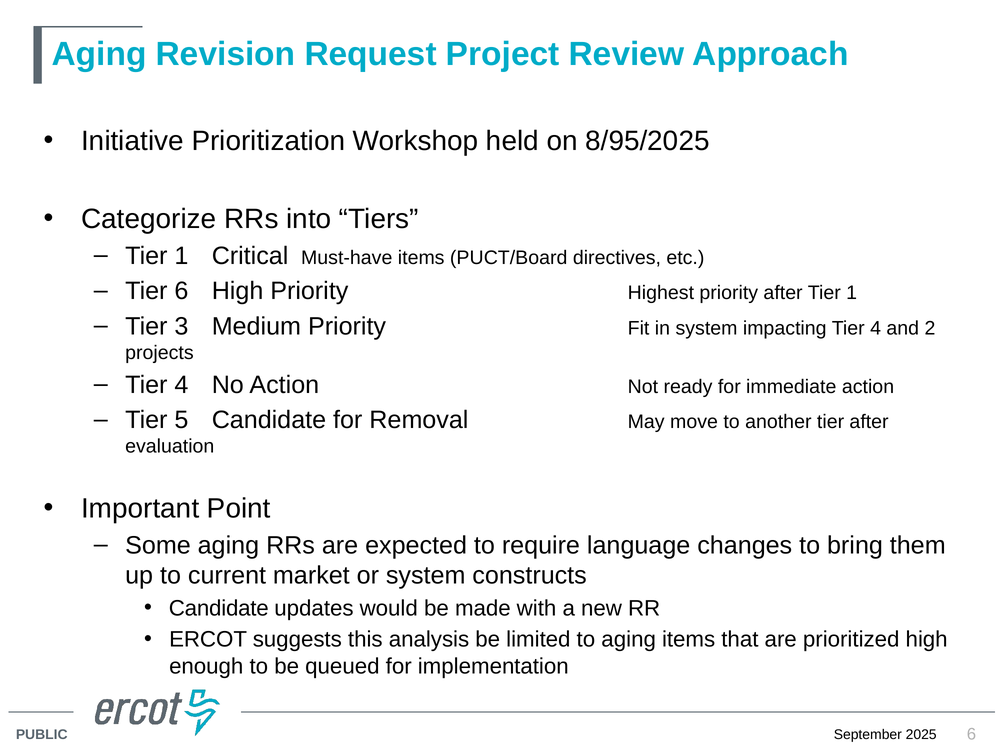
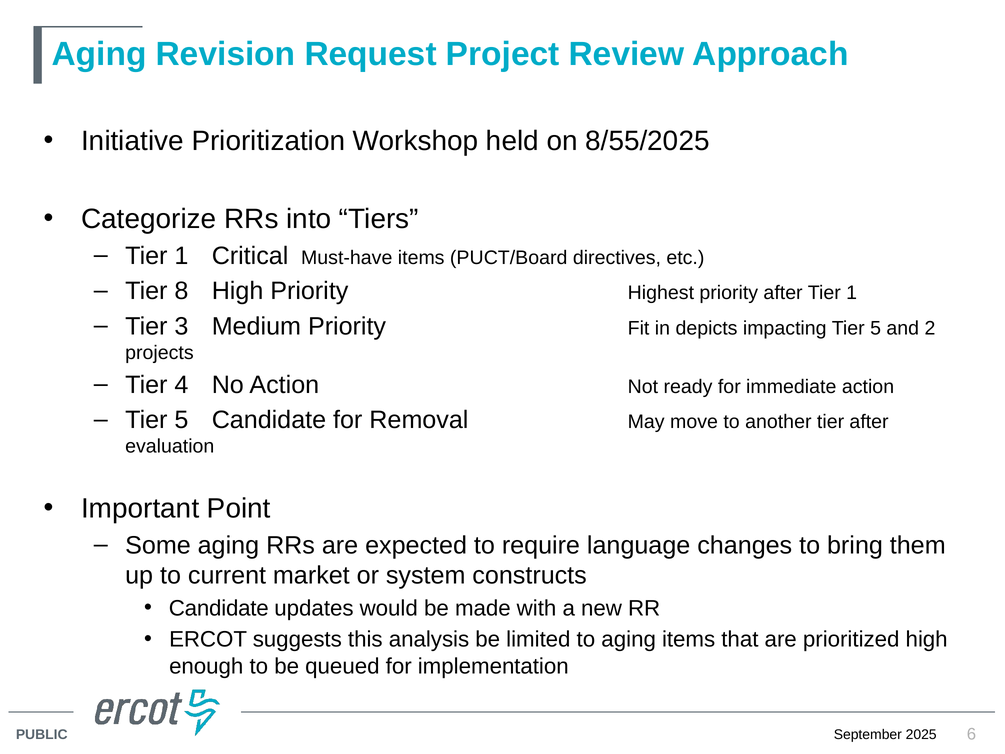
8/95/2025: 8/95/2025 -> 8/55/2025 (647, 141)
Tier 6: 6 -> 8 (181, 291)
in system: system -> depicts (707, 328)
impacting Tier 4: 4 -> 5 (876, 328)
